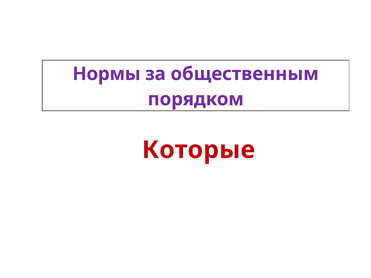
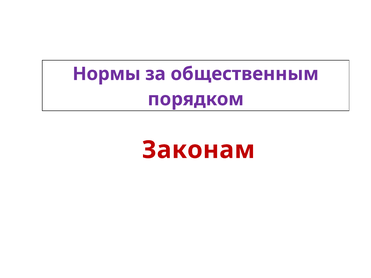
Которые: Которые -> Законам (198, 150)
